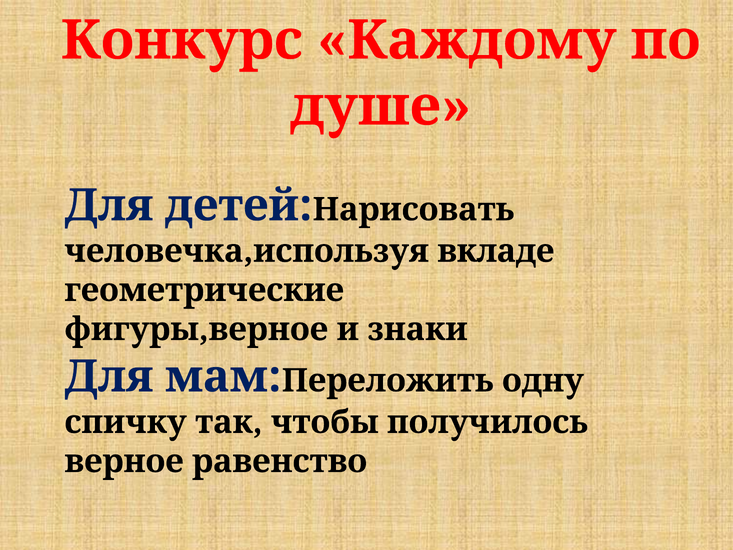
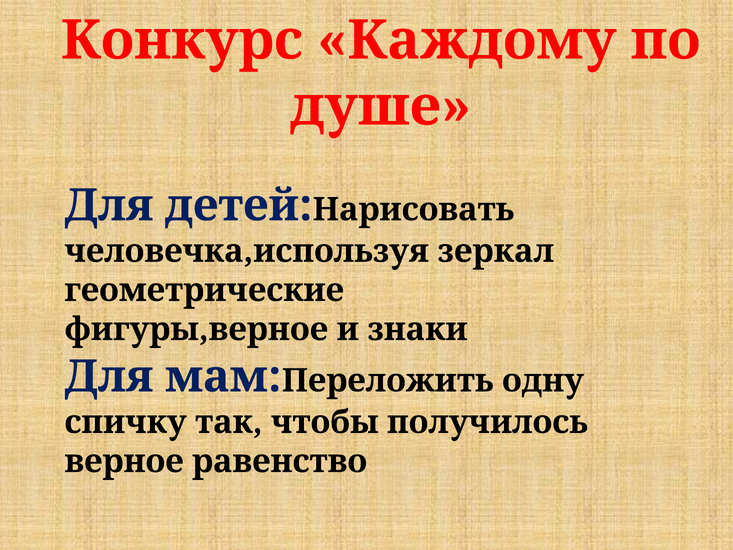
вкладе: вкладе -> зеркал (496, 251)
